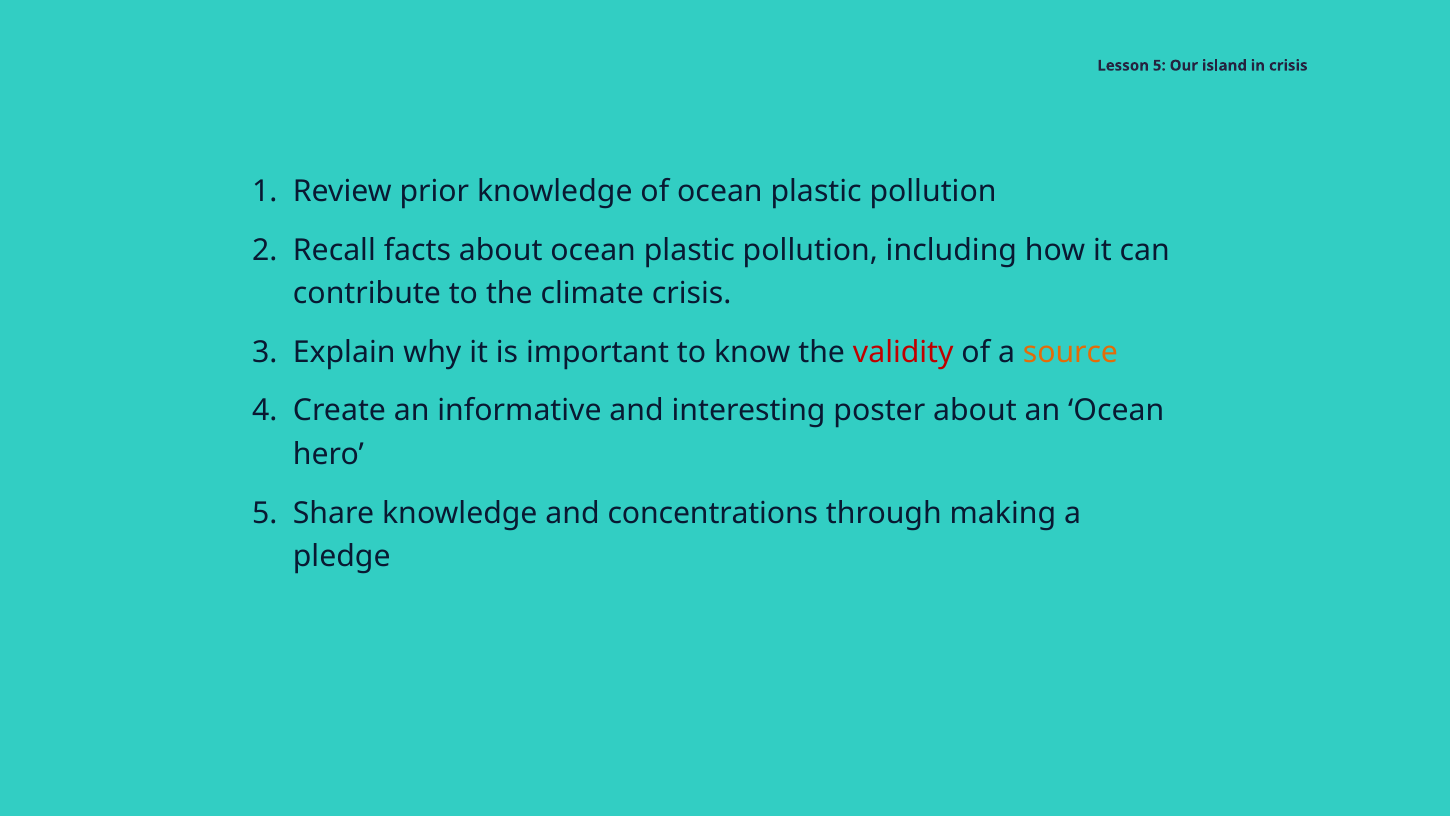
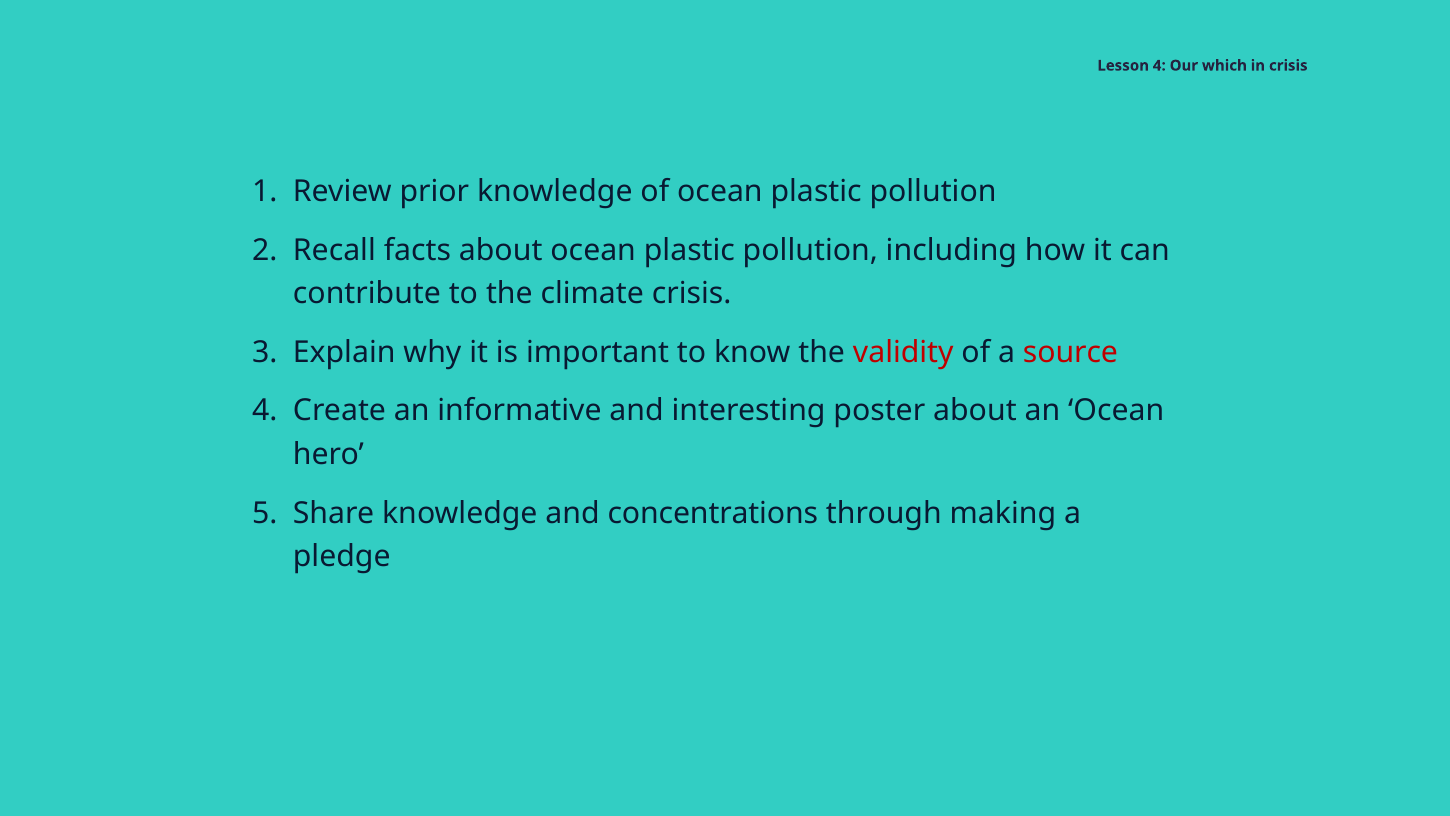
Lesson 5: 5 -> 4 (1159, 66)
island: island -> which (1224, 66)
source colour: orange -> red (1070, 352)
